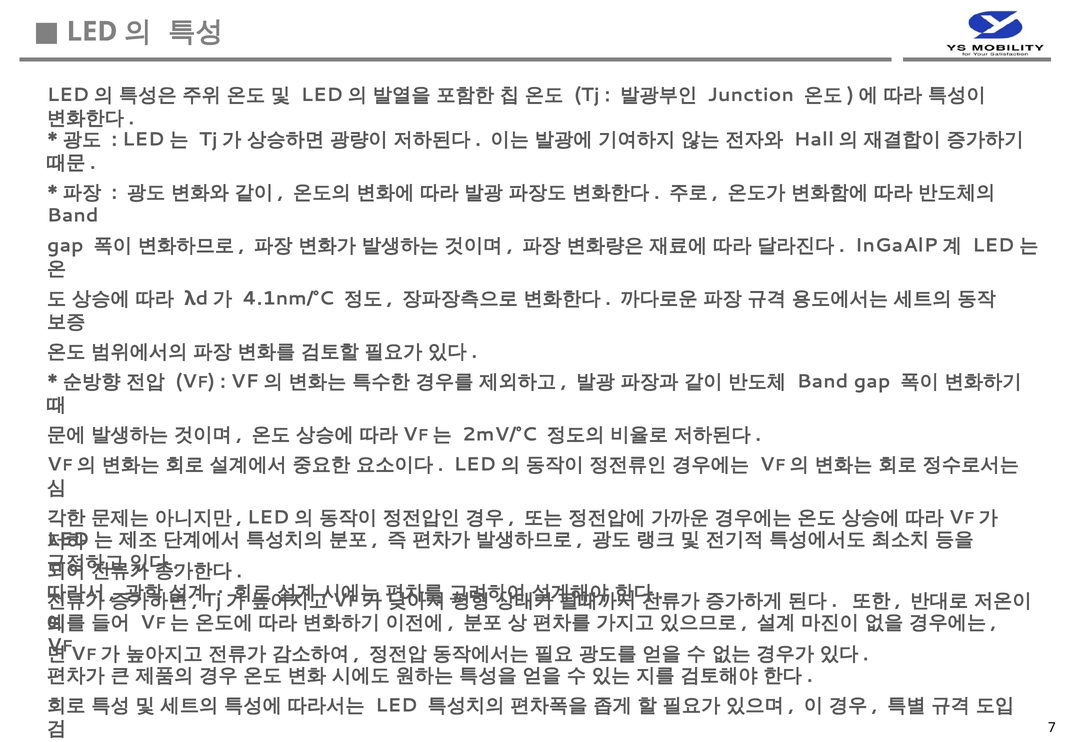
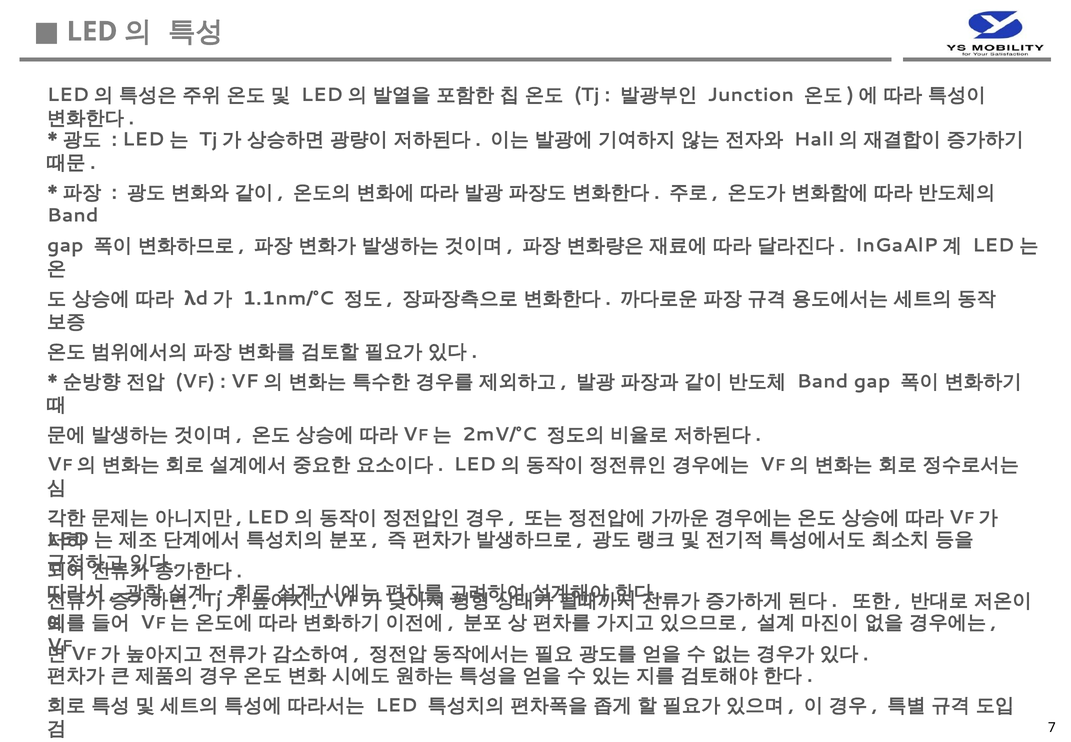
4.1nm/°C: 4.1nm/°C -> 1.1nm/°C (288, 298)
